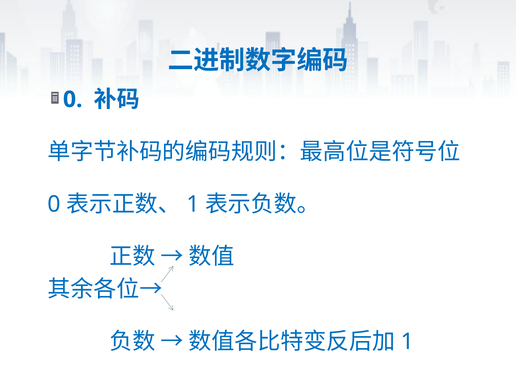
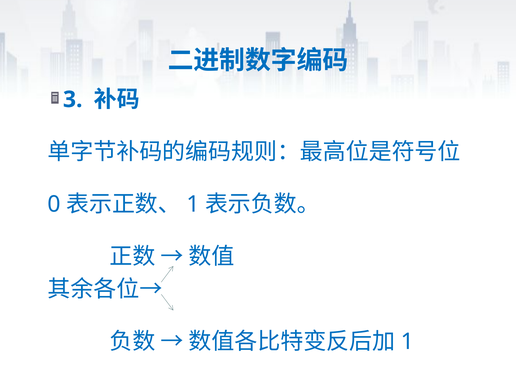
0: 0 -> 3 (73, 99)
